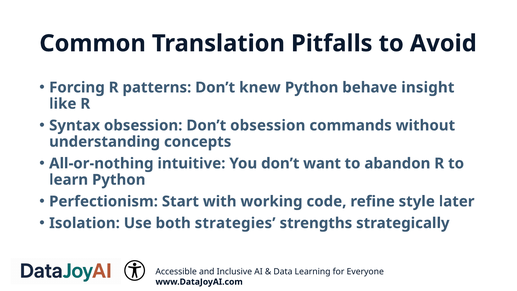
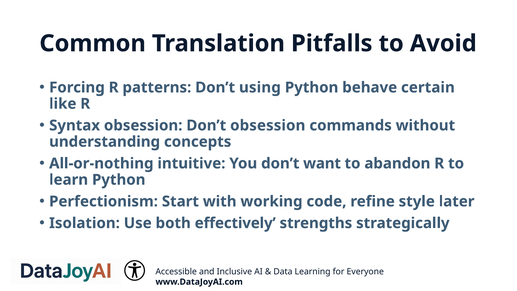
knew: knew -> using (260, 87)
insight: insight -> certain (428, 87)
strategies: strategies -> effectively (235, 223)
